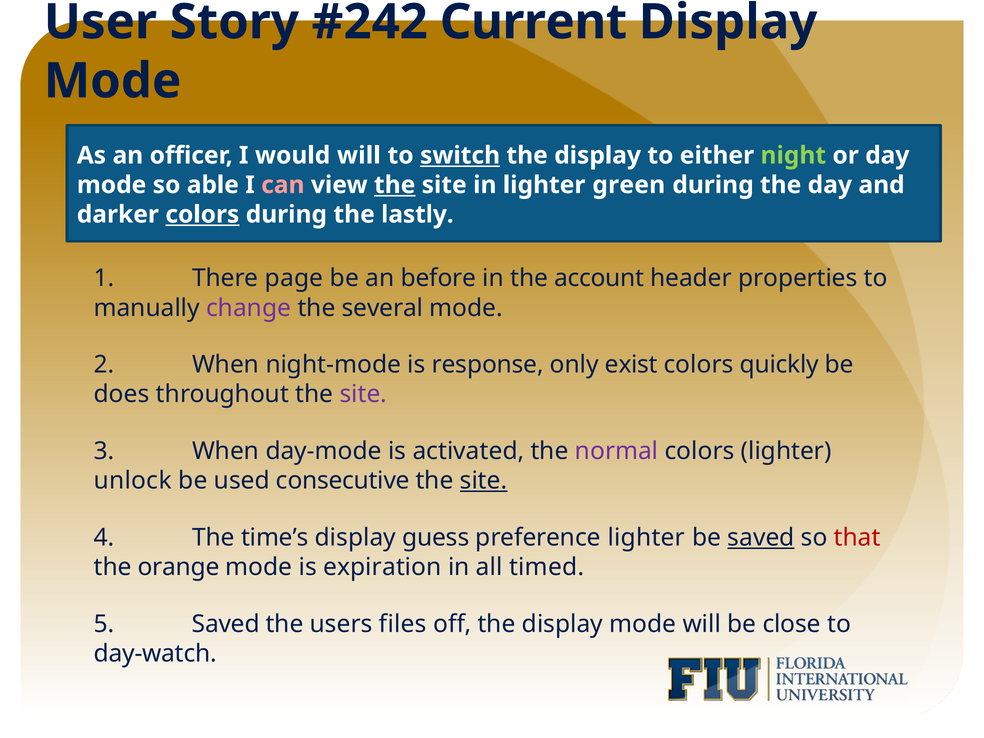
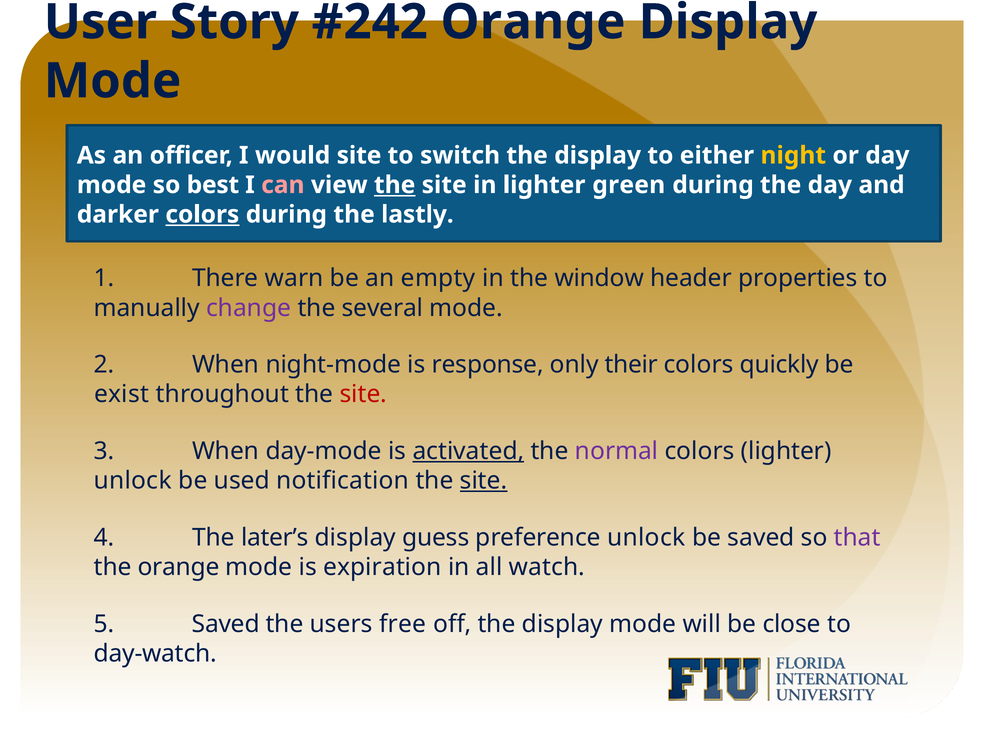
Current: Current -> Orange (533, 22)
would will: will -> site (359, 155)
switch underline: present -> none (460, 155)
night colour: light green -> yellow (793, 155)
able: able -> best (213, 185)
page: page -> warn (294, 278)
before: before -> empty (438, 278)
account: account -> window (599, 278)
exist: exist -> their (631, 365)
does: does -> exist (122, 394)
site colour: purple -> red (363, 394)
activated underline: none -> present (468, 451)
consecutive: consecutive -> notification (343, 481)
time’s: time’s -> later’s (275, 538)
preference lighter: lighter -> unlock (646, 538)
saved underline: present -> none (761, 538)
that colour: red -> purple (857, 538)
timed: timed -> watch (547, 567)
files: files -> free (403, 624)
